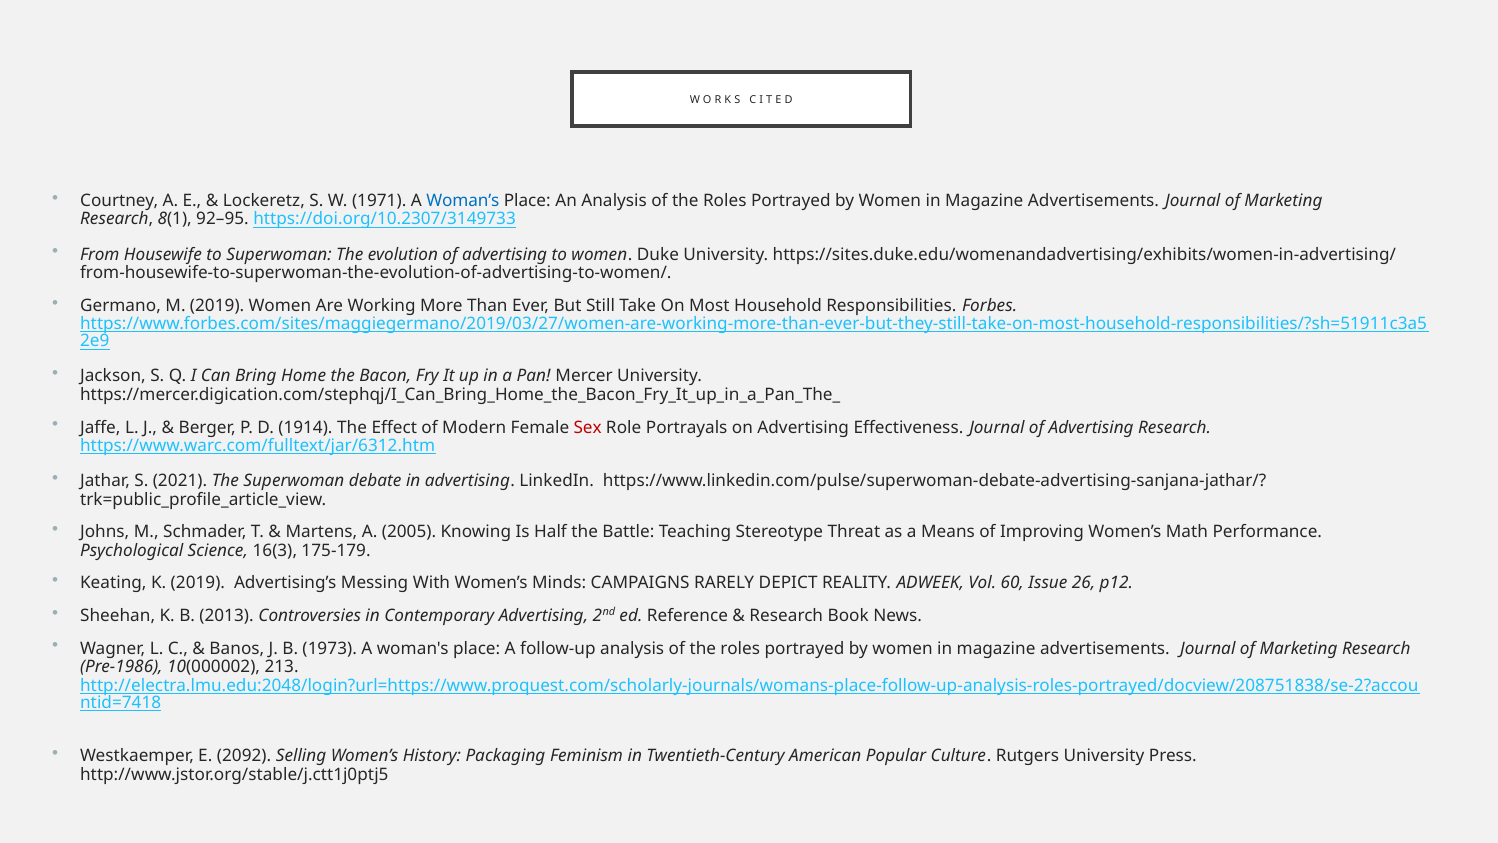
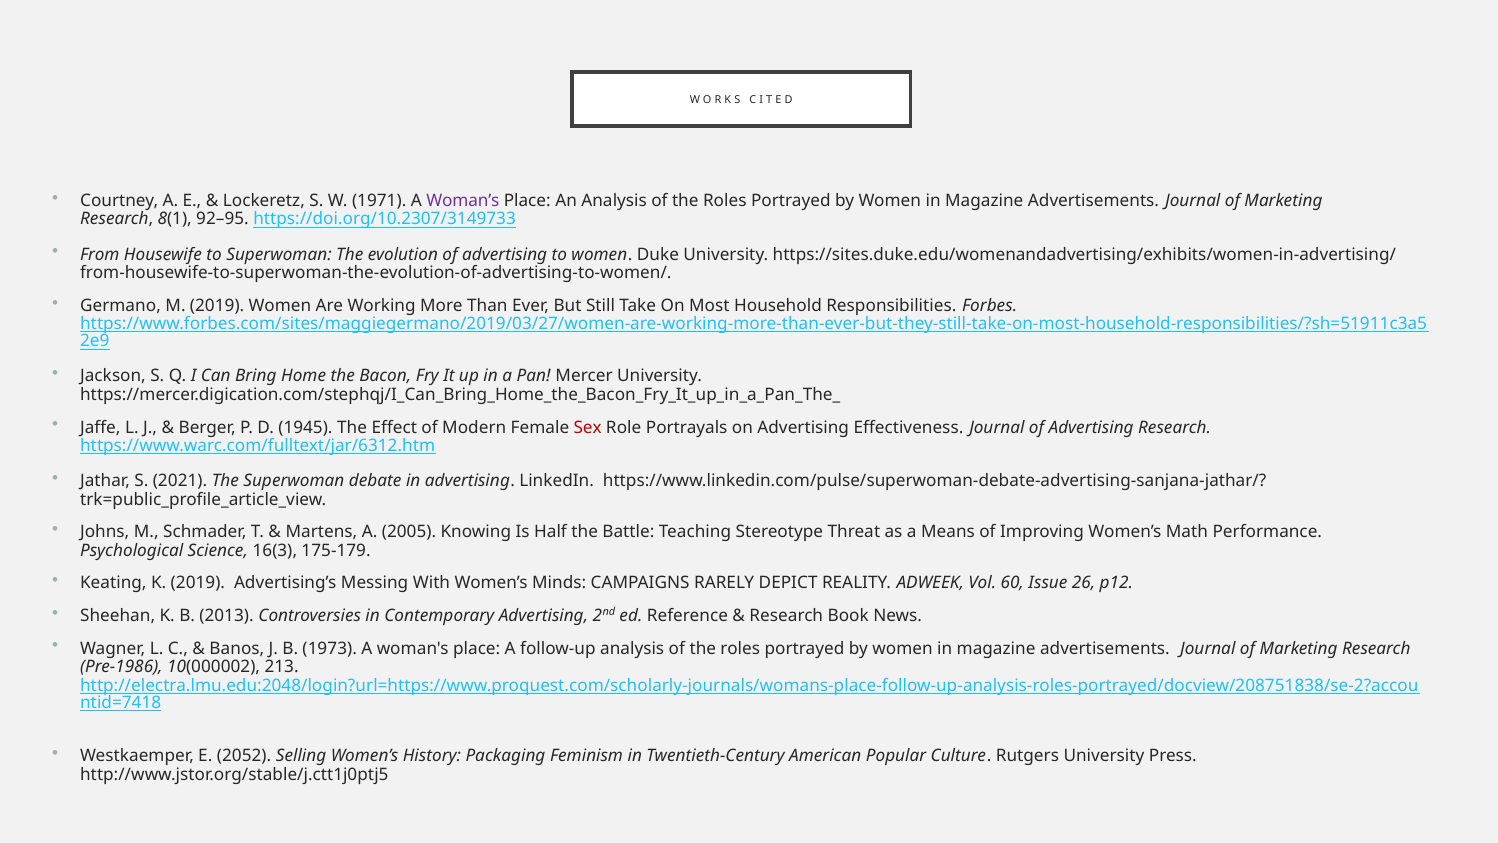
Woman’s colour: blue -> purple (463, 201)
1914: 1914 -> 1945 (305, 427)
2092: 2092 -> 2052 (244, 756)
